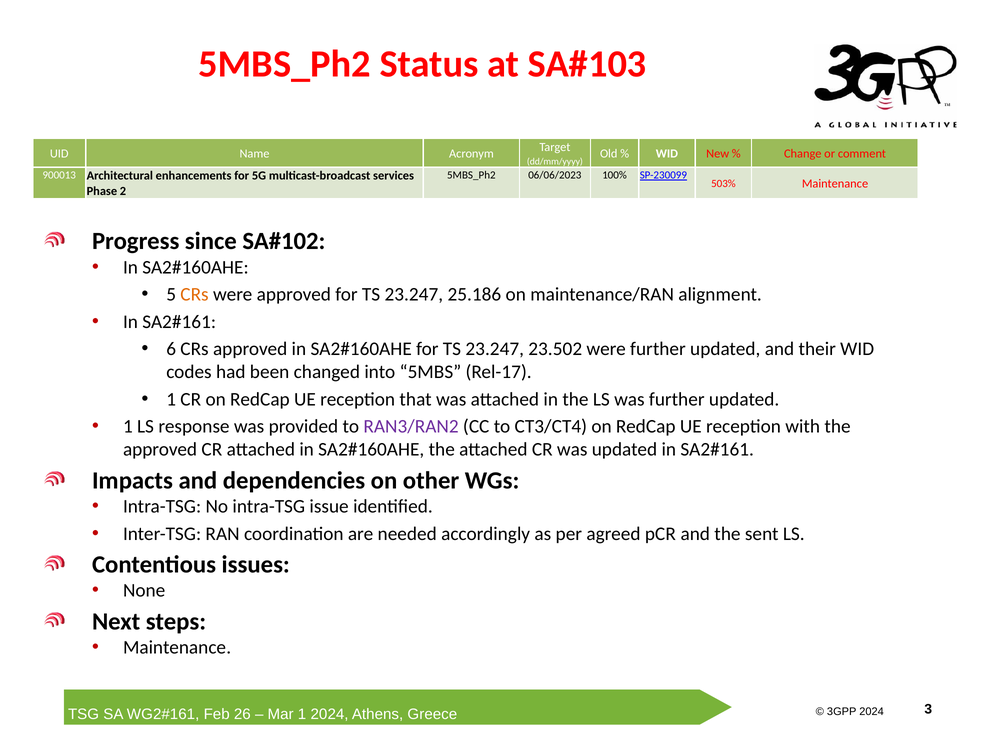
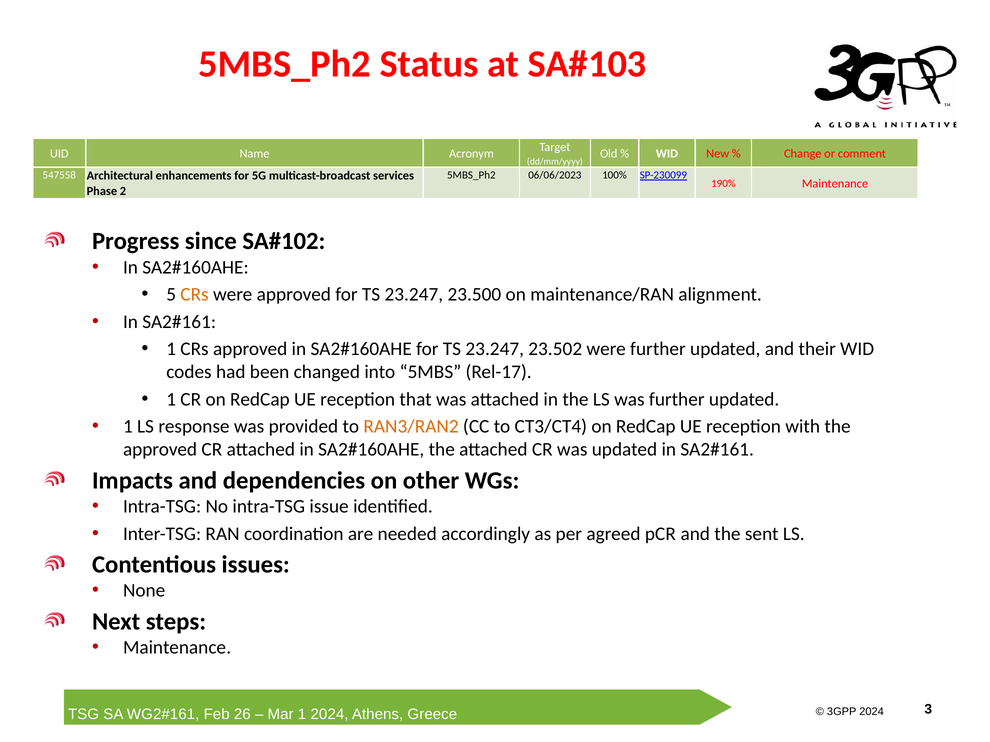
900013: 900013 -> 547558 (59, 175)
503%: 503% -> 190% (723, 184)
25.186: 25.186 -> 23.500 (474, 295)
6: 6 -> 1 (171, 349)
RAN3/RAN2 colour: purple -> orange (411, 427)
